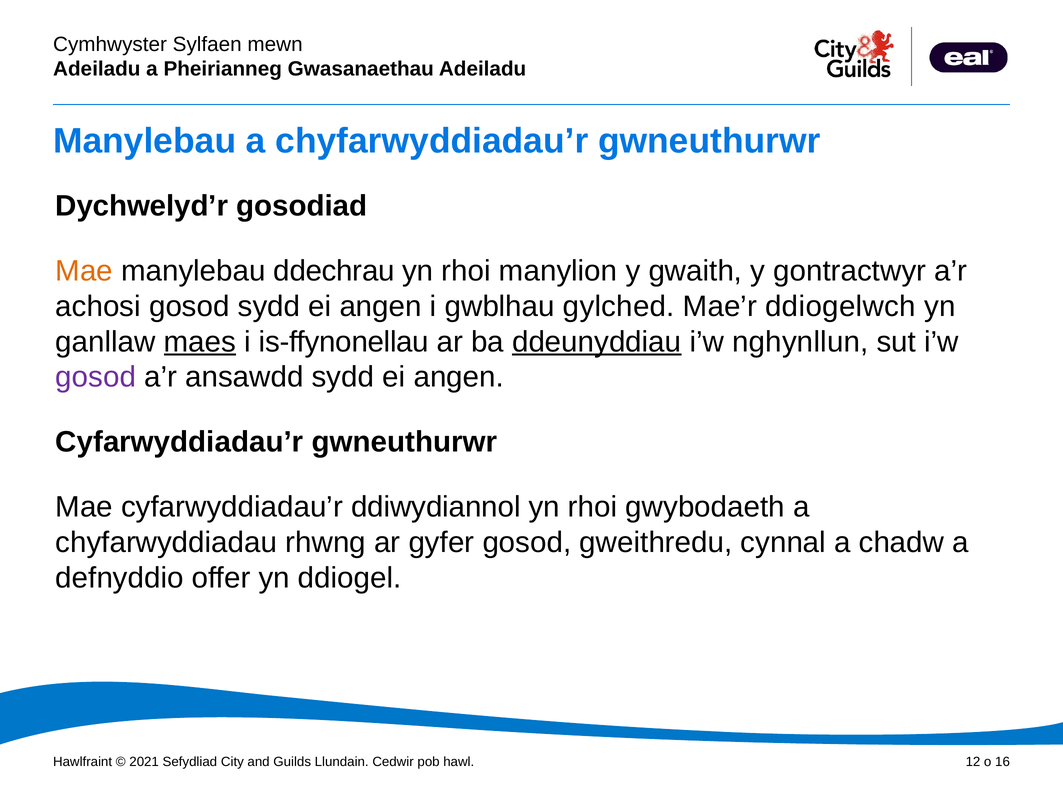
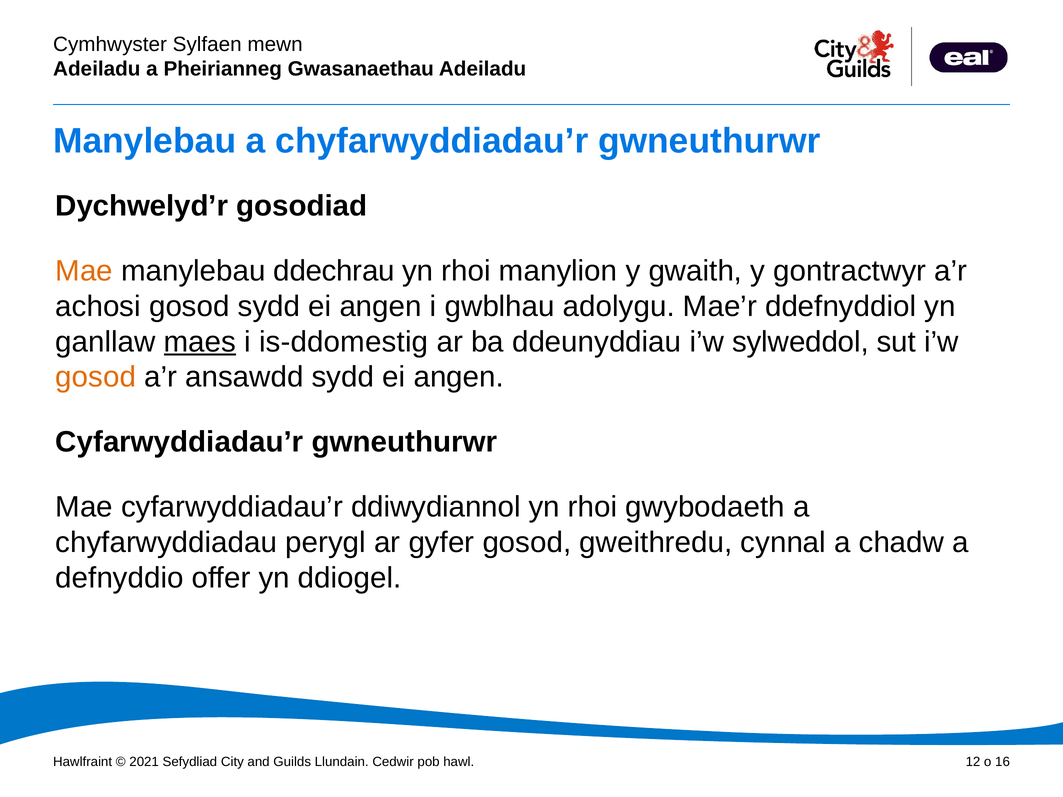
gylched: gylched -> adolygu (619, 306)
ddiogelwch: ddiogelwch -> ddefnyddiol (841, 306)
is-ffynonellau: is-ffynonellau -> is-ddomestig (344, 342)
ddeunyddiau underline: present -> none (597, 342)
nghynllun: nghynllun -> sylweddol (800, 342)
gosod colour: purple -> orange (96, 377)
rhwng: rhwng -> perygl (326, 543)
